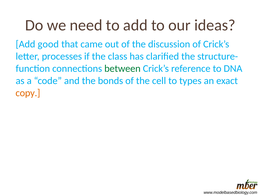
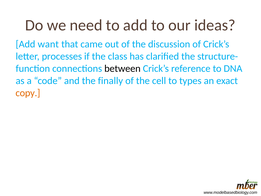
good: good -> want (48, 44)
between colour: green -> black (122, 68)
bonds: bonds -> finally (110, 81)
